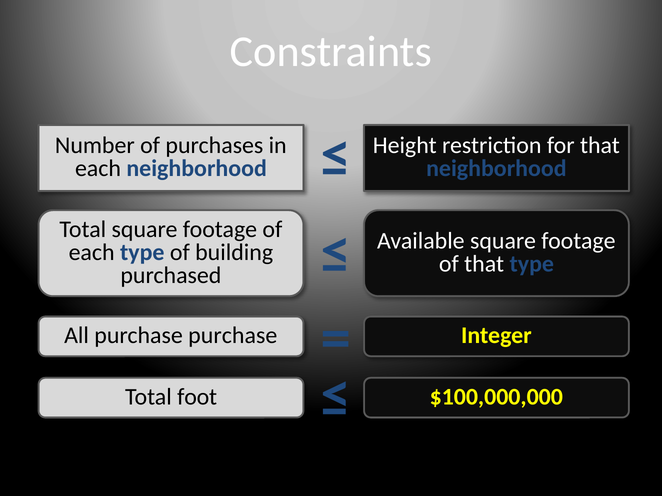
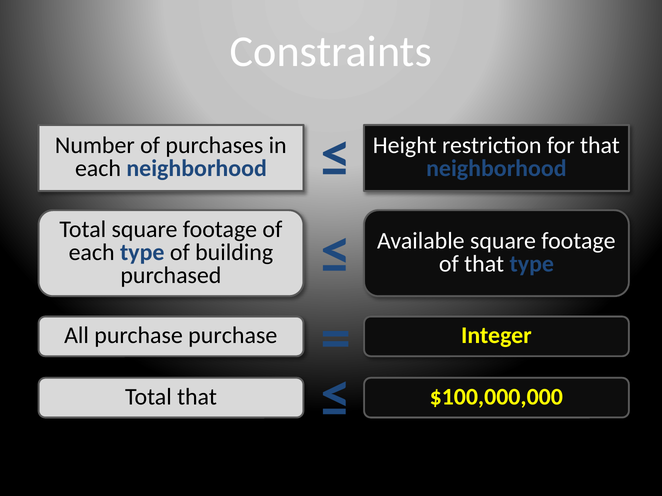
Total foot: foot -> that (197, 397)
